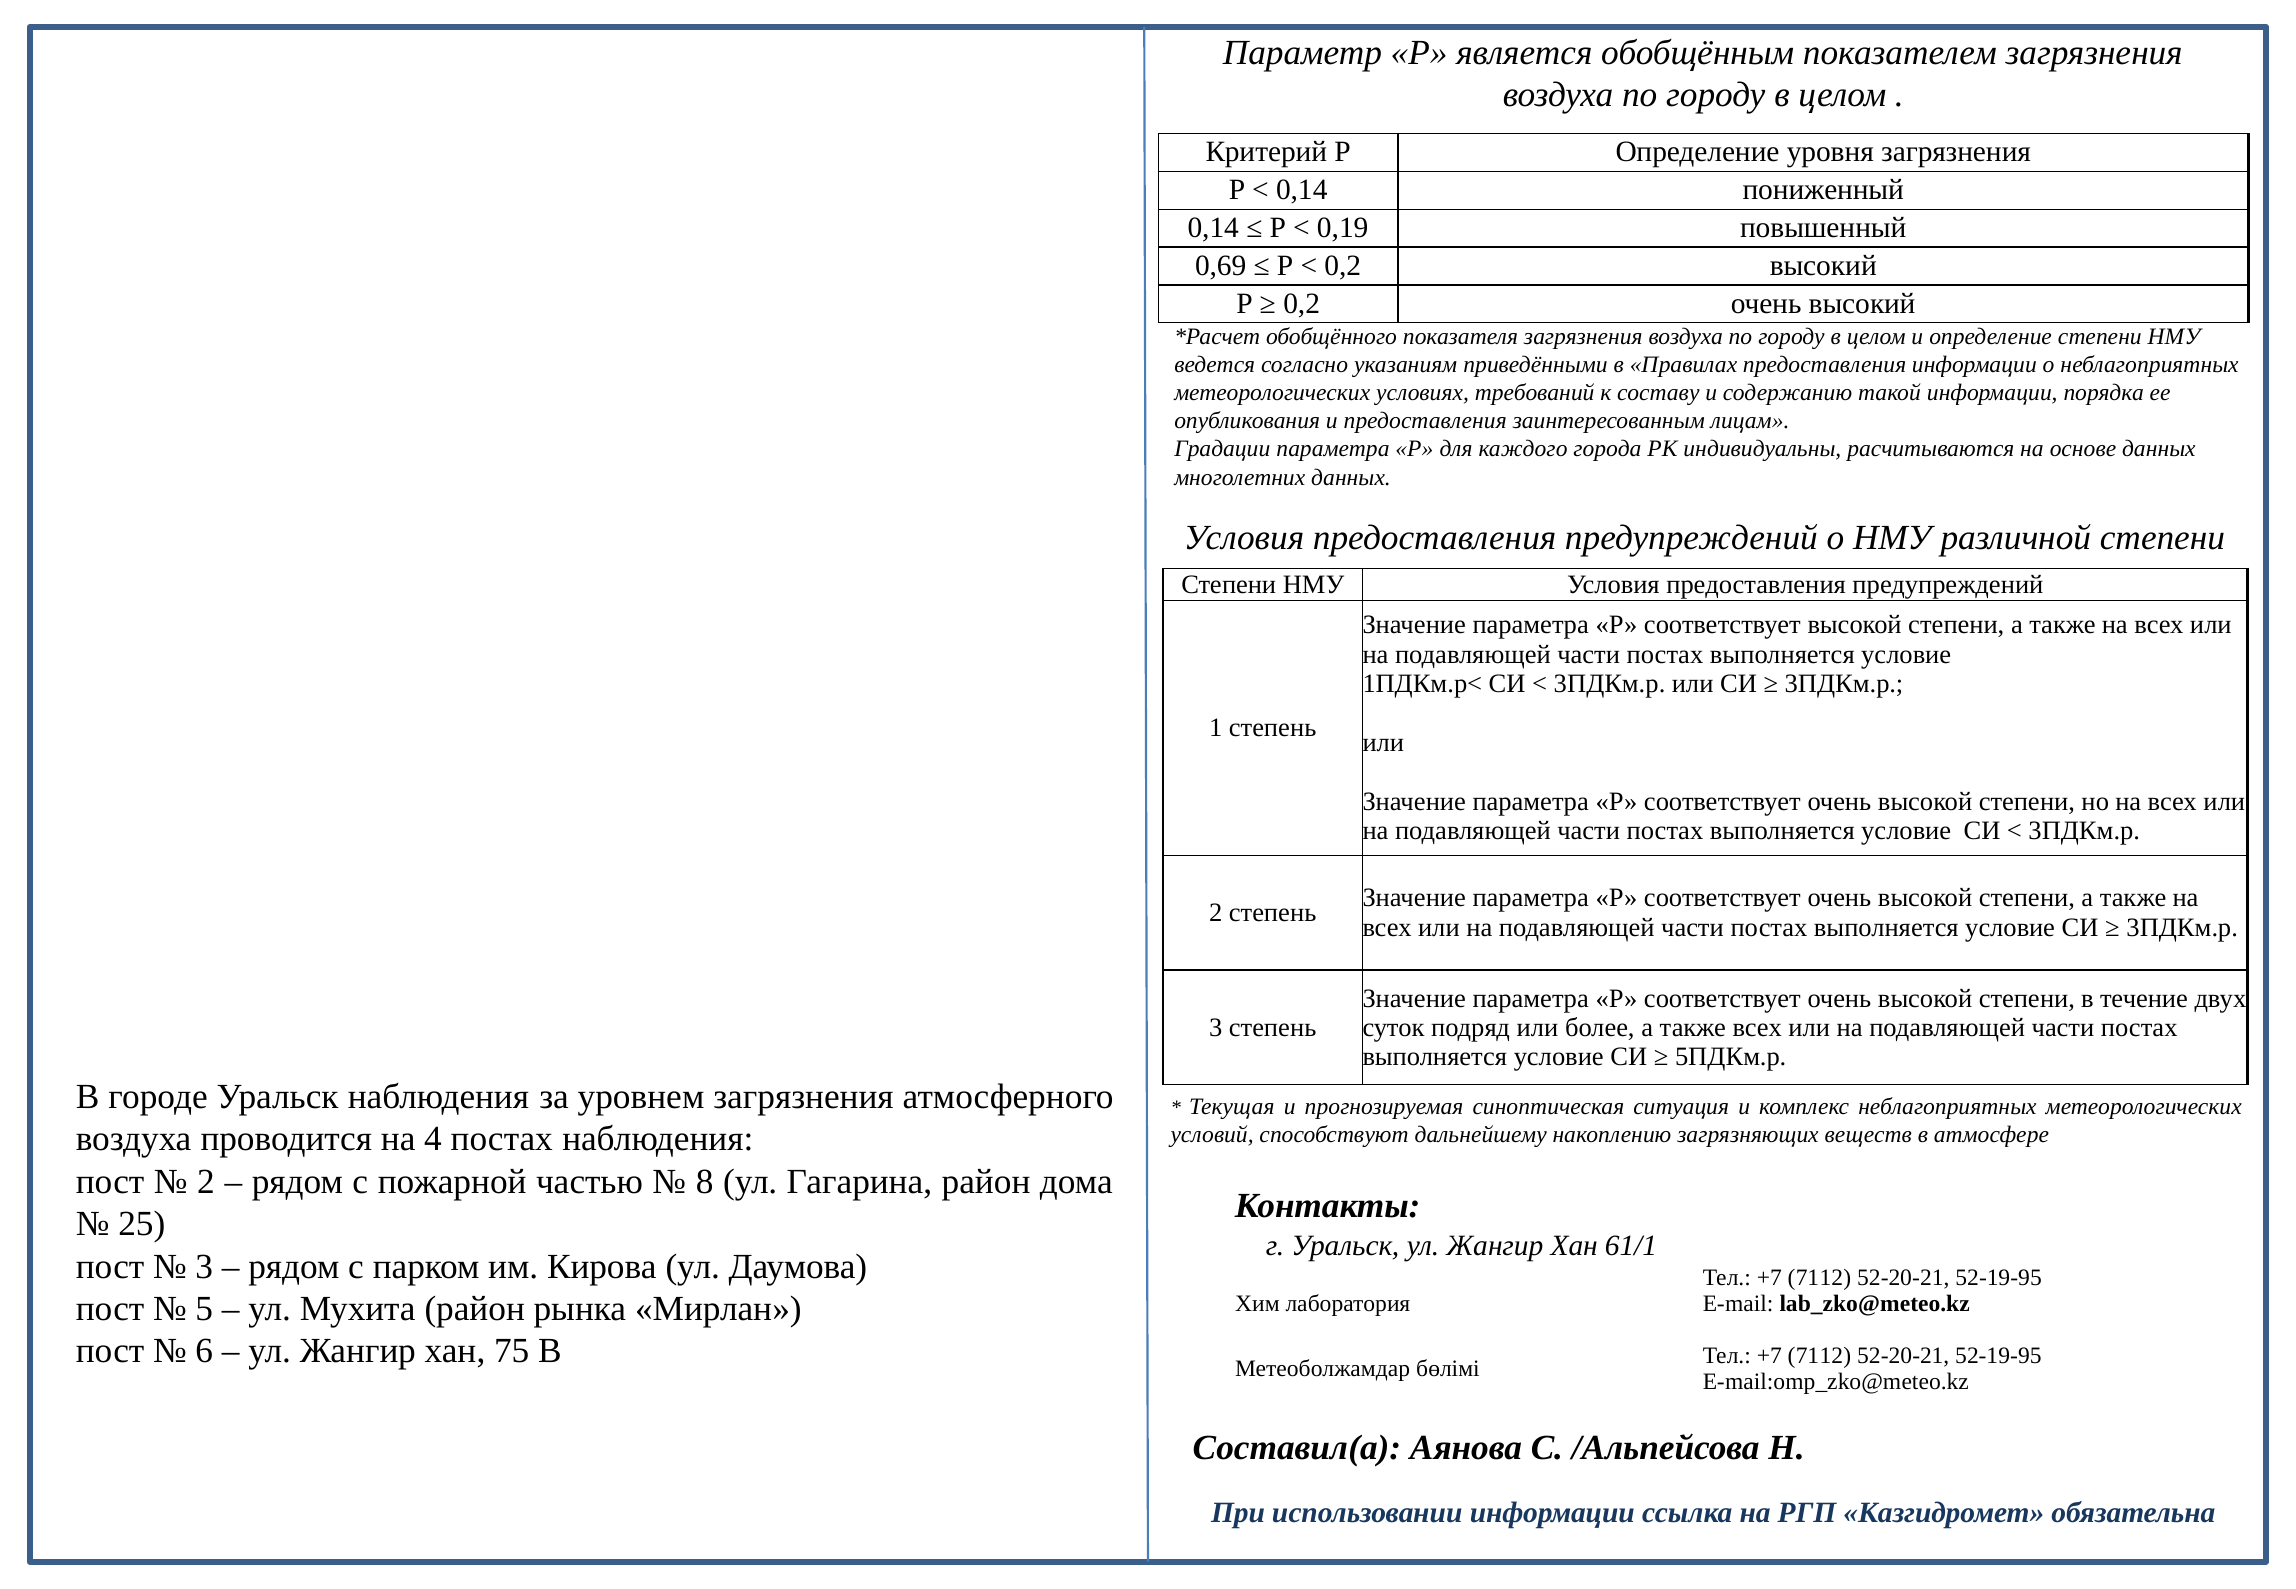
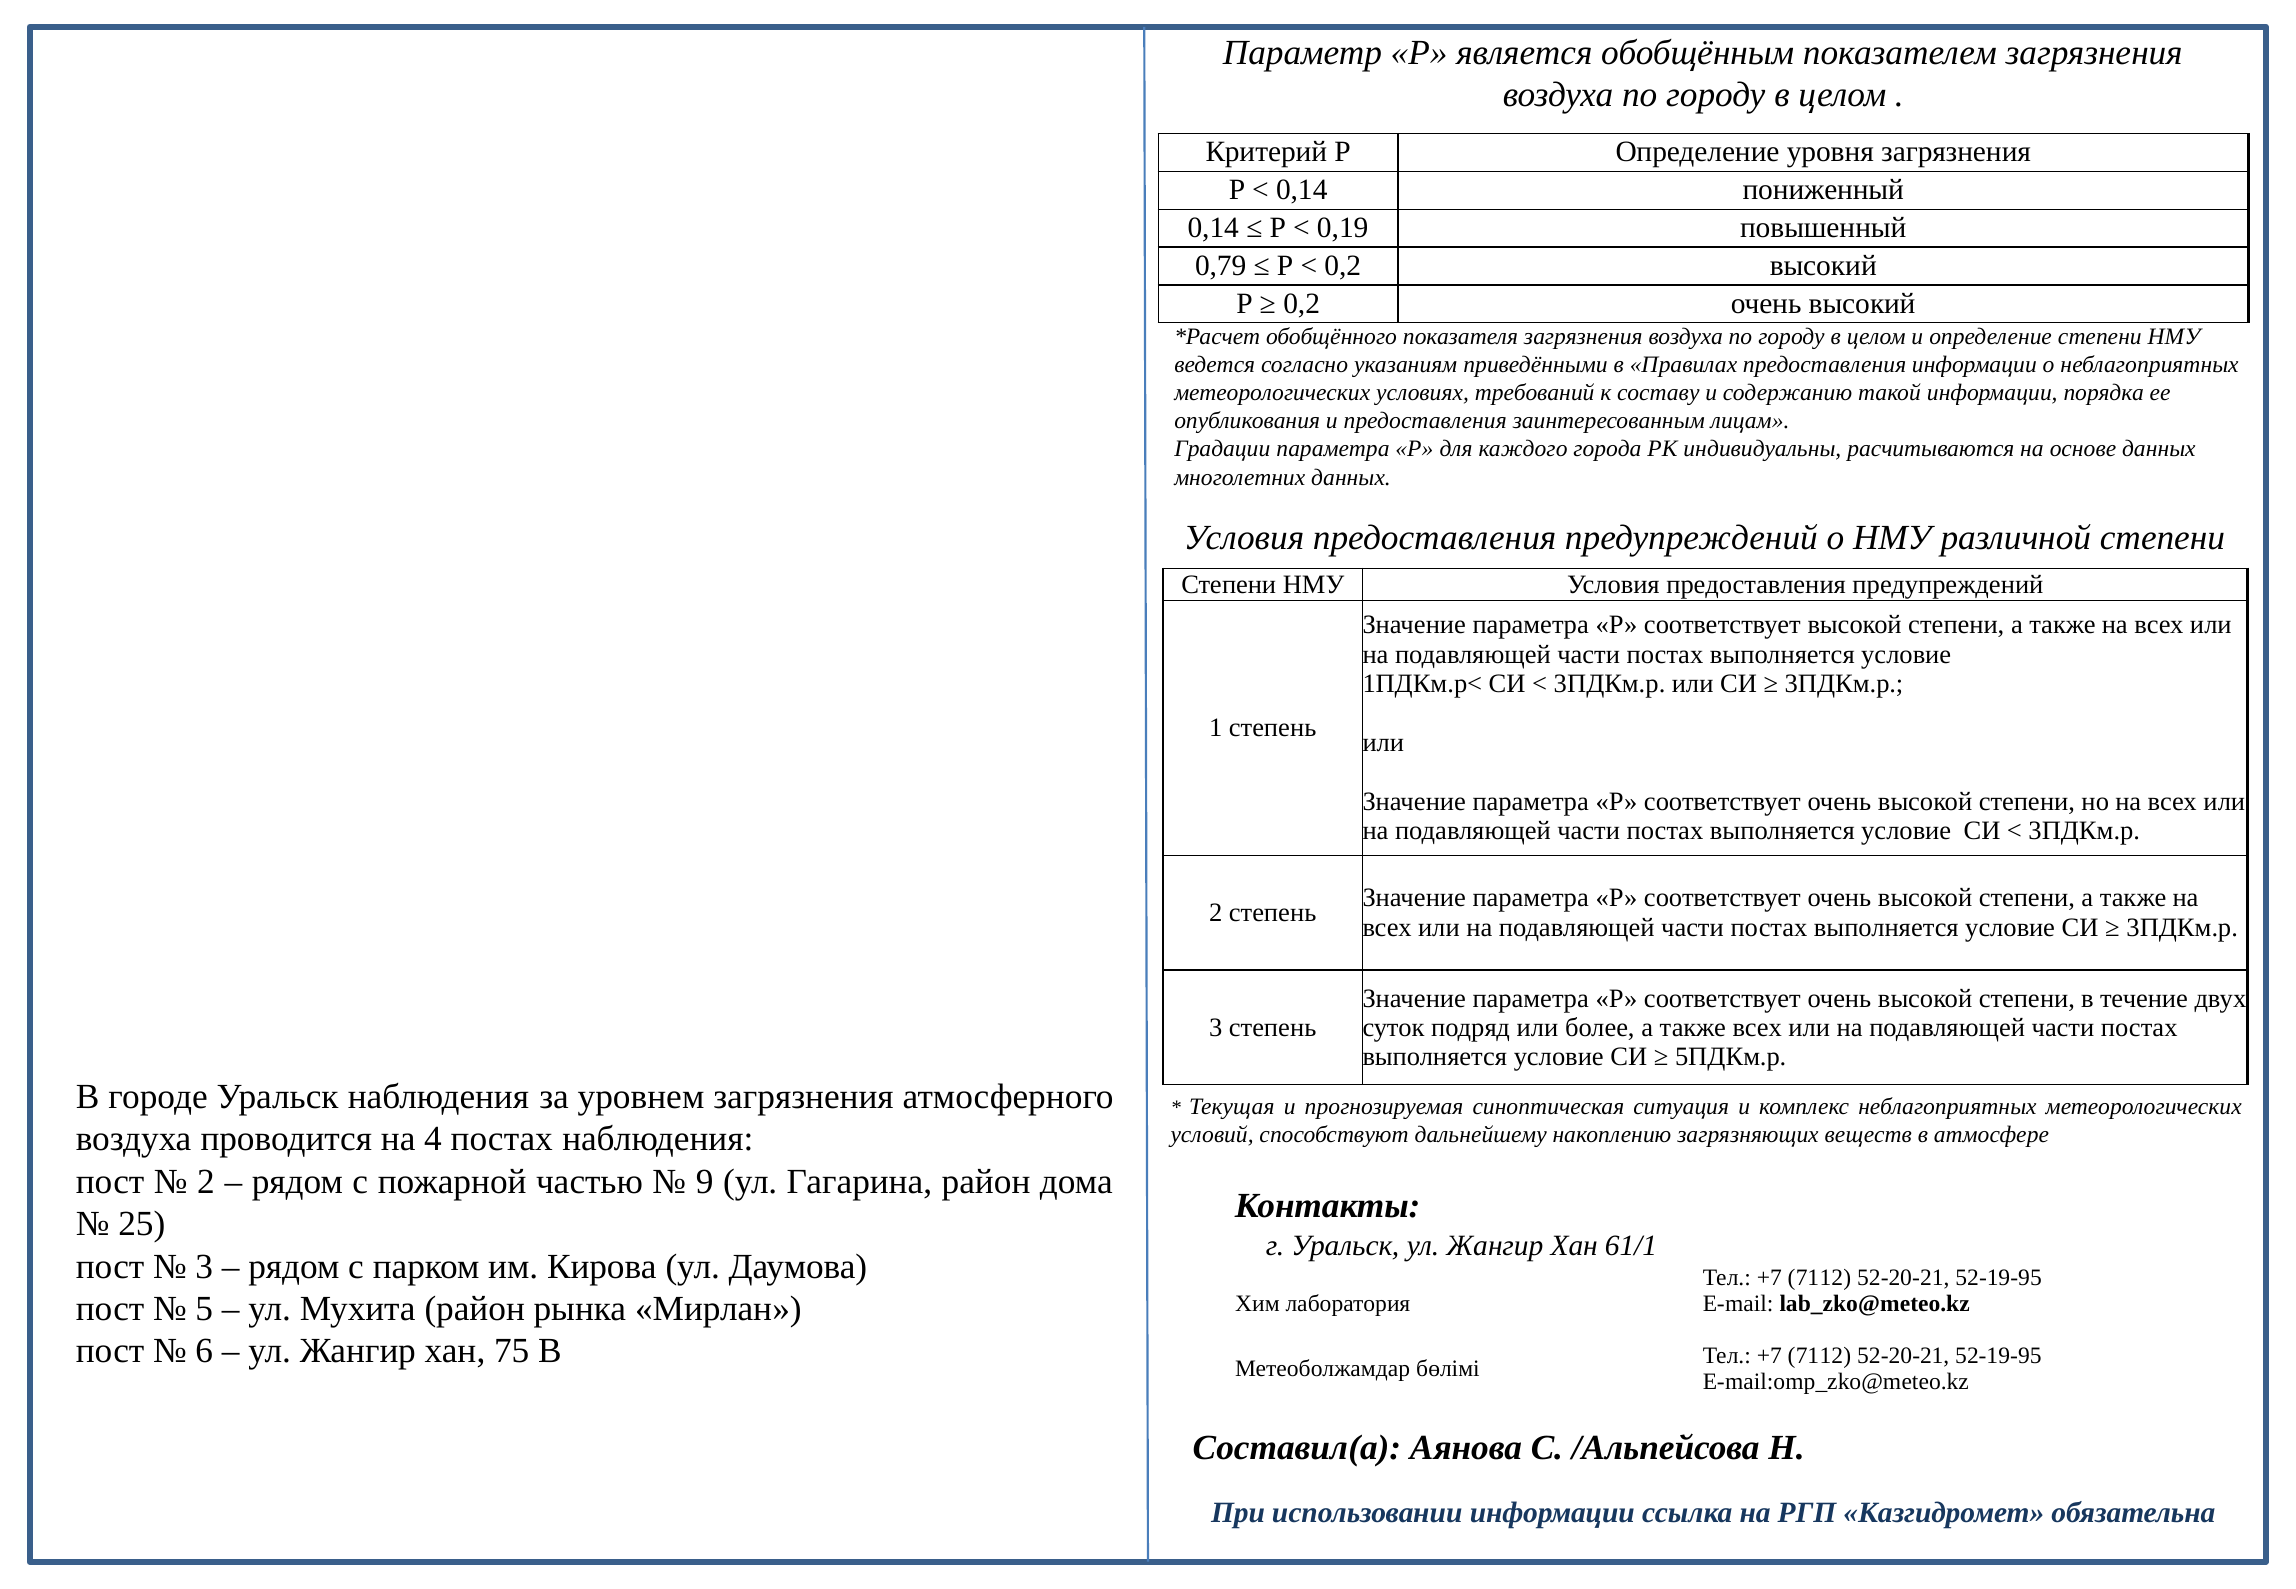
0,69: 0,69 -> 0,79 (1221, 266)
8: 8 -> 9 (705, 1182)
